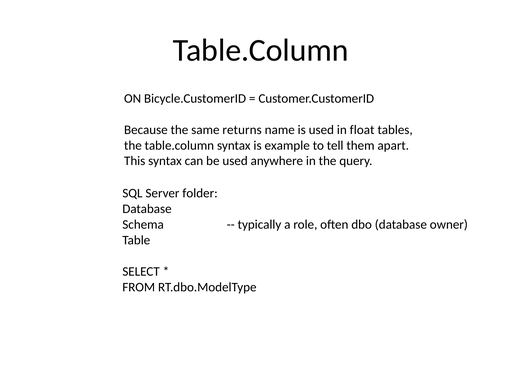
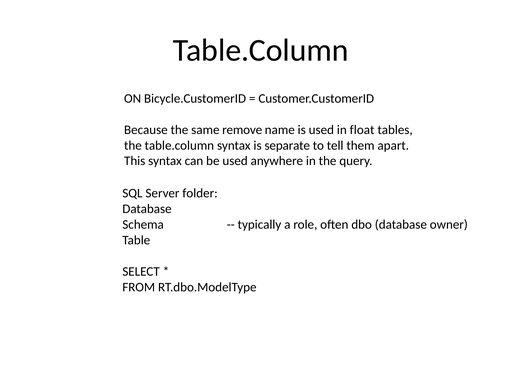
returns: returns -> remove (242, 130)
example: example -> separate (287, 146)
